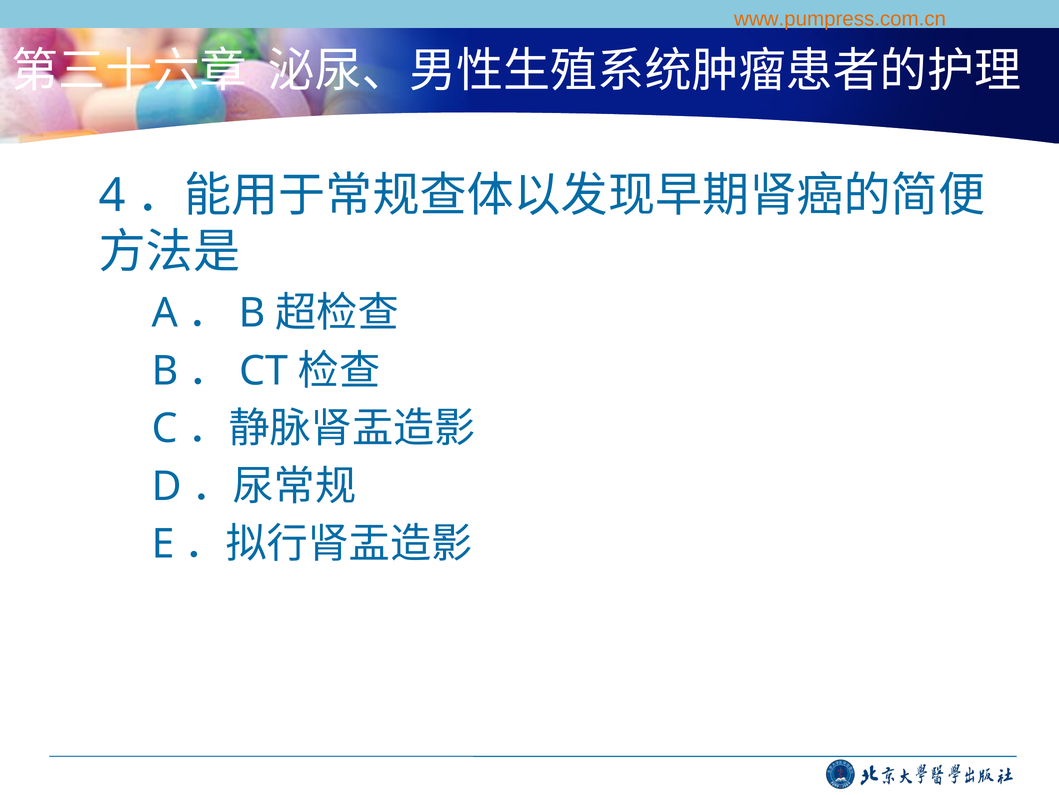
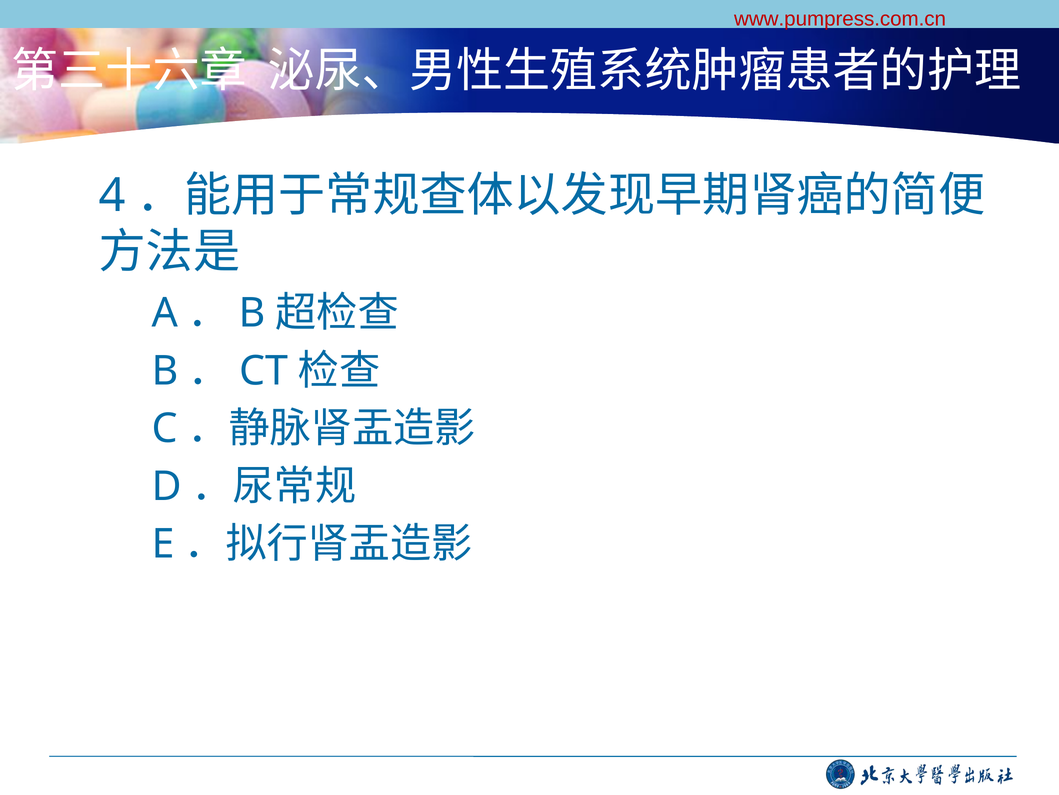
www.pumpress.com.cn colour: orange -> red (840, 19)
